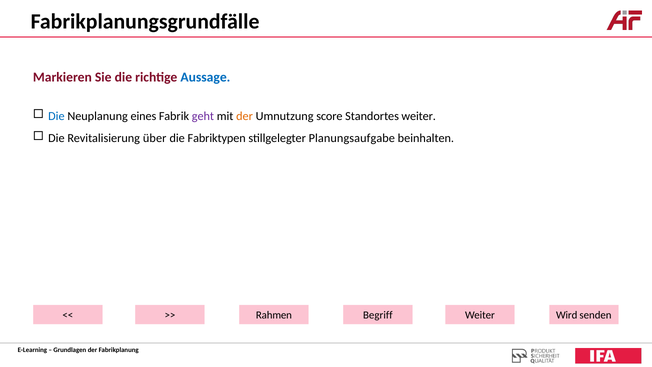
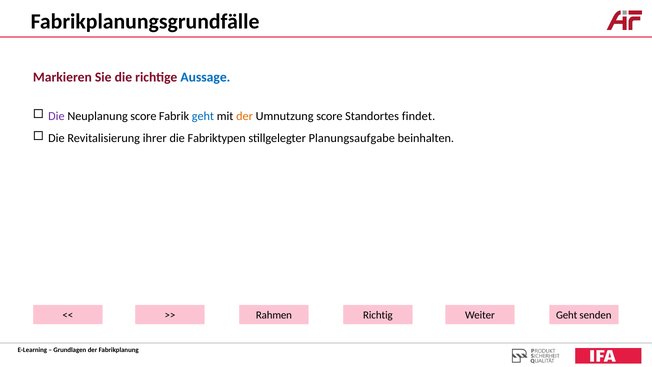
Die colour: blue -> purple (56, 116)
Neuplanung eines: eines -> score (143, 116)
geht colour: purple -> blue (203, 116)
Standortes weiter: weiter -> findet (419, 116)
über: über -> ihrer (155, 138)
Begriff: Begriff -> Richtig (378, 315)
Wird: Wird -> Geht (567, 315)
